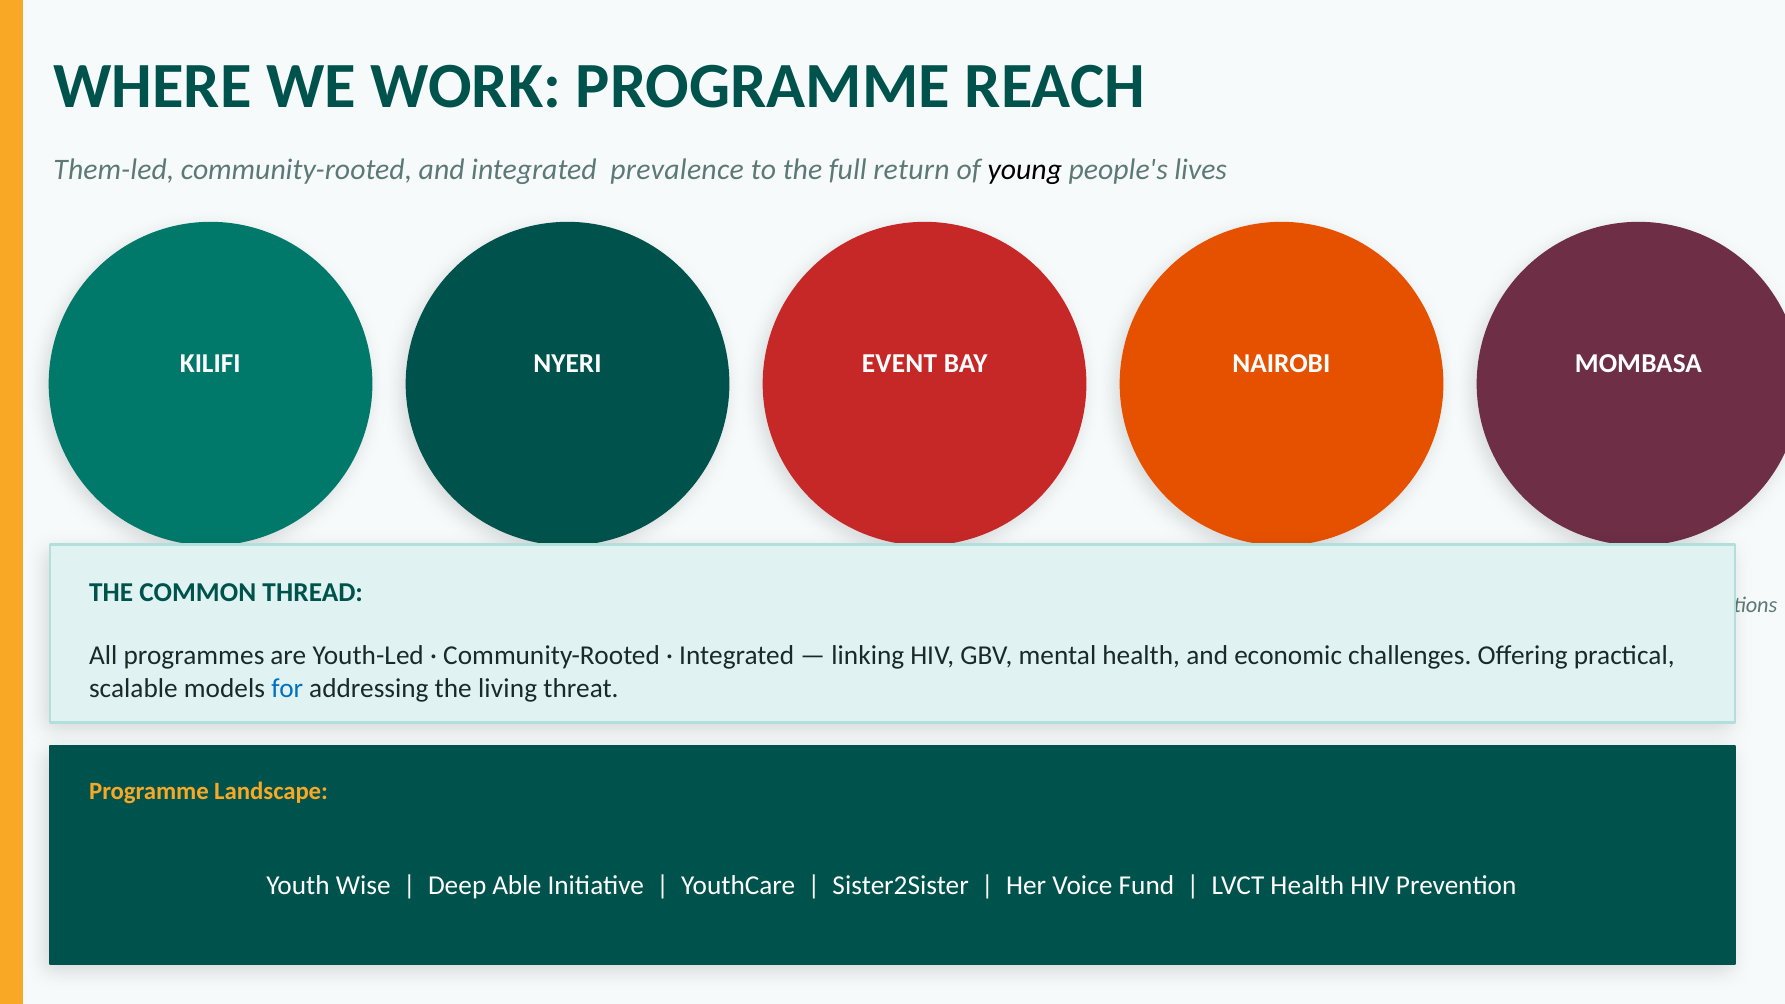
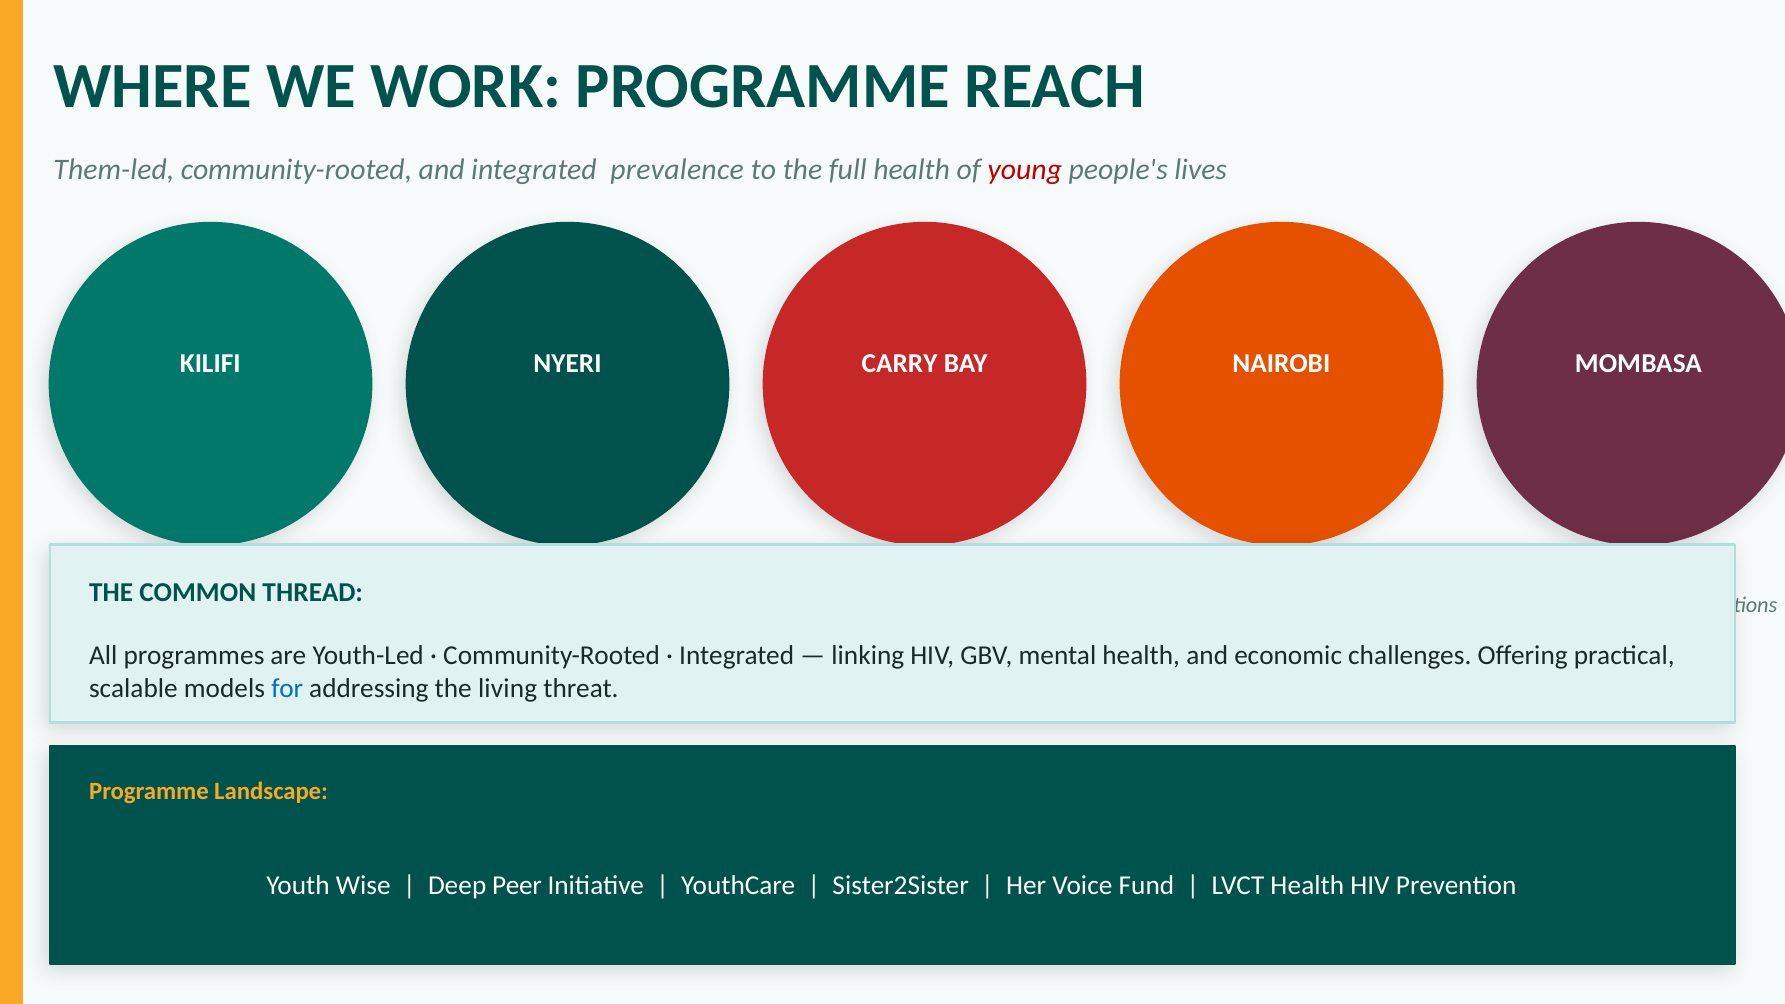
full return: return -> health (912, 170)
young colour: black -> red (1025, 170)
EVENT: EVENT -> CARRY (900, 363)
Able: Able -> Peer (517, 885)
